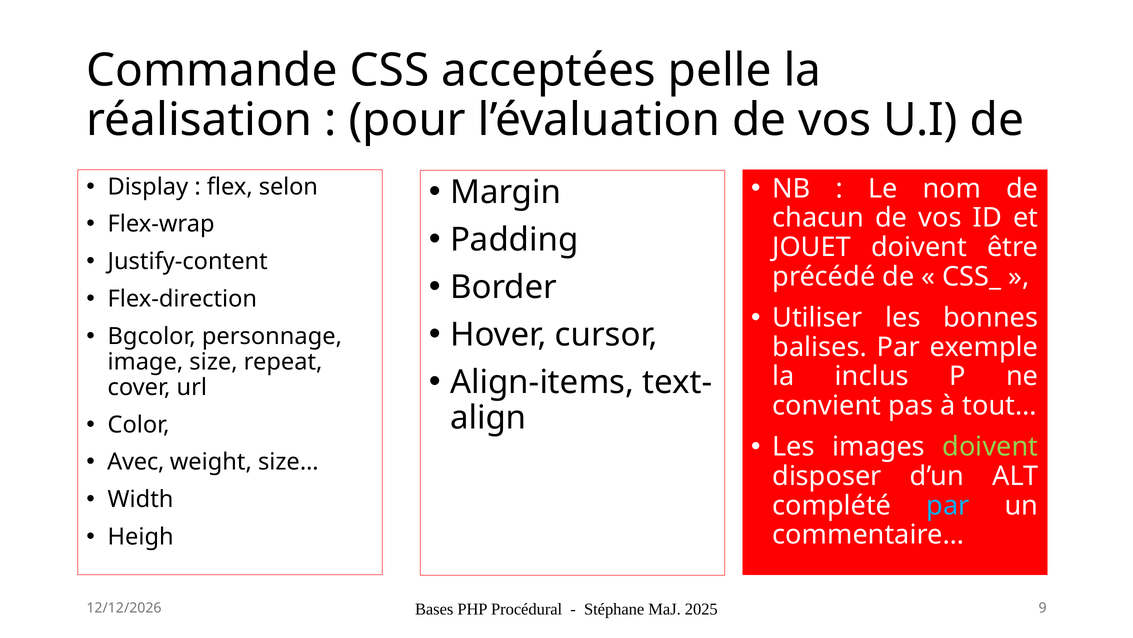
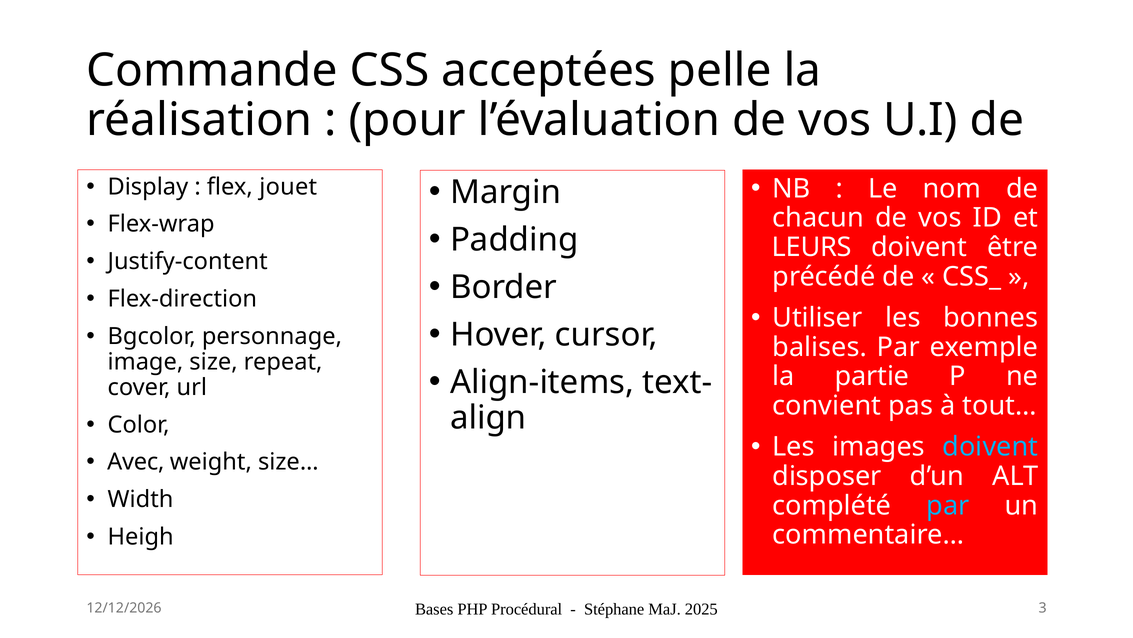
selon: selon -> jouet (288, 187)
JOUET: JOUET -> LEURS (812, 247)
inclus: inclus -> partie (872, 376)
doivent colour: light green -> light blue (990, 446)
9: 9 -> 3 (1043, 607)
